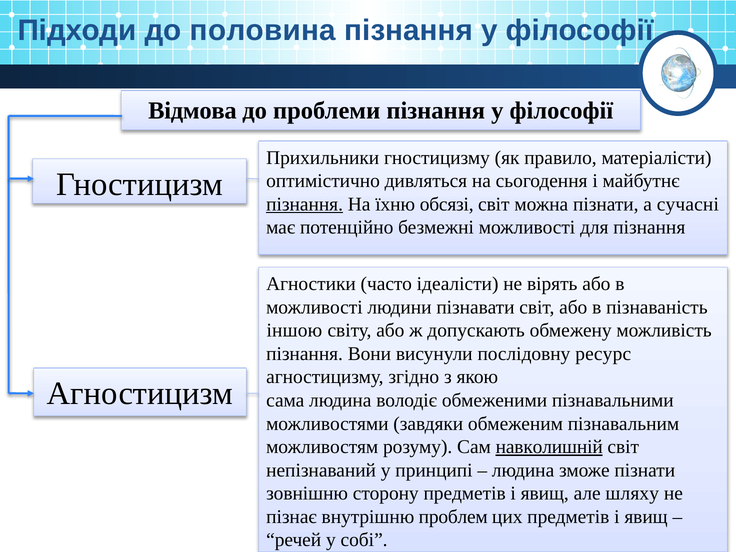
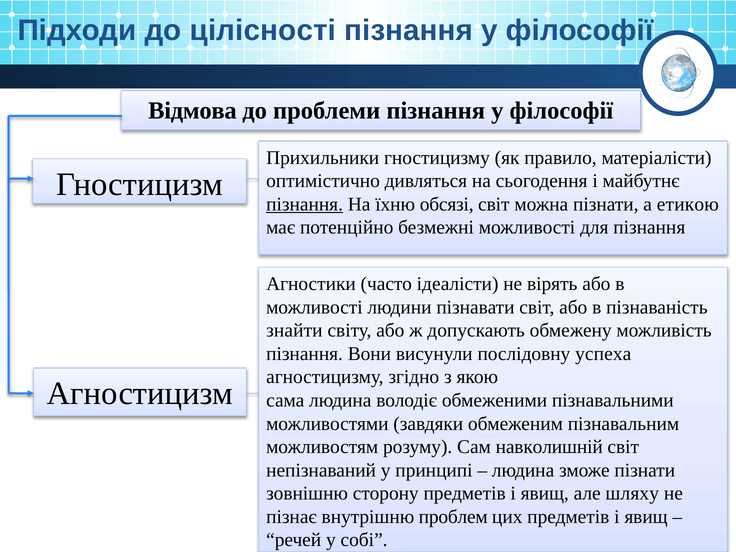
половина: половина -> цілісності (263, 31)
сучасні: сучасні -> етикою (688, 204)
іншою: іншою -> знайти (294, 330)
ресурс: ресурс -> успеха (603, 354)
навколишній underline: present -> none (549, 447)
